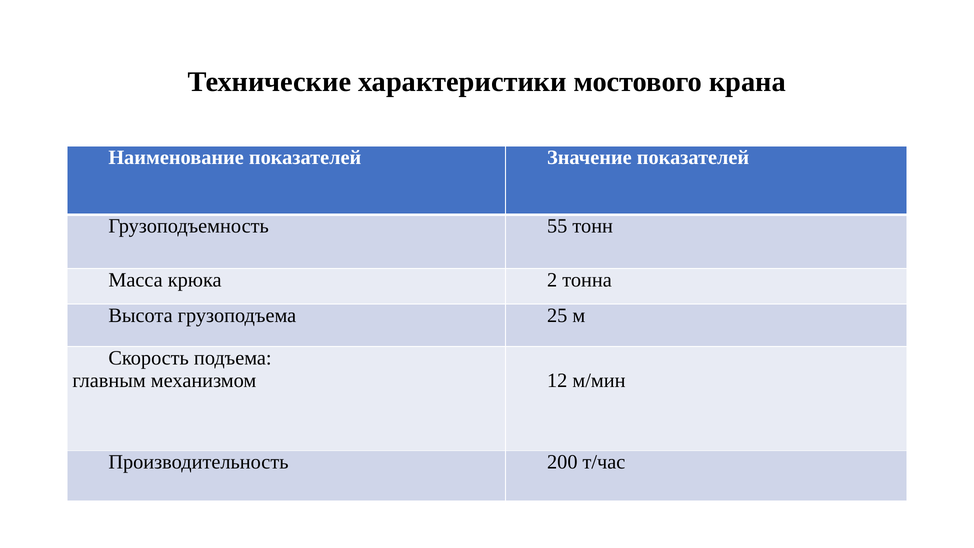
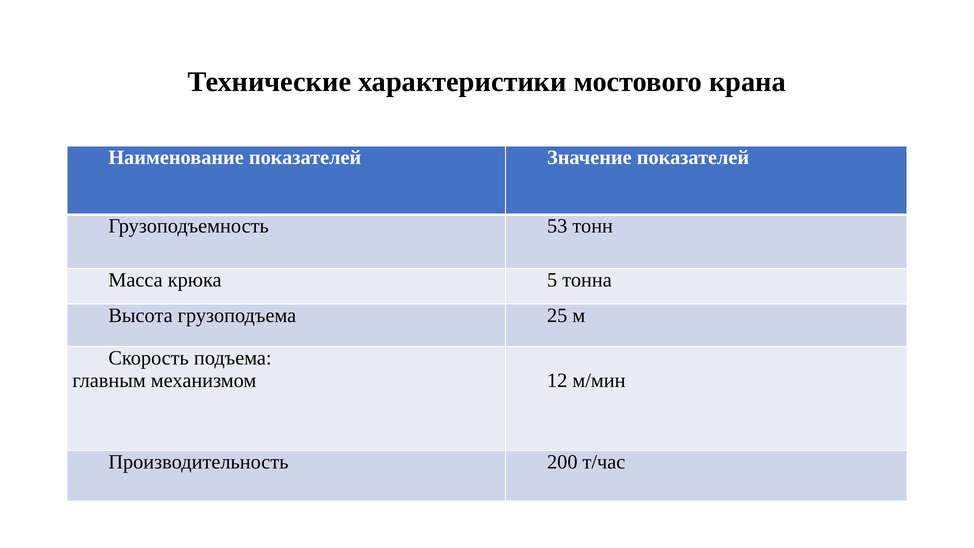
55: 55 -> 53 (557, 226)
2: 2 -> 5 (552, 280)
